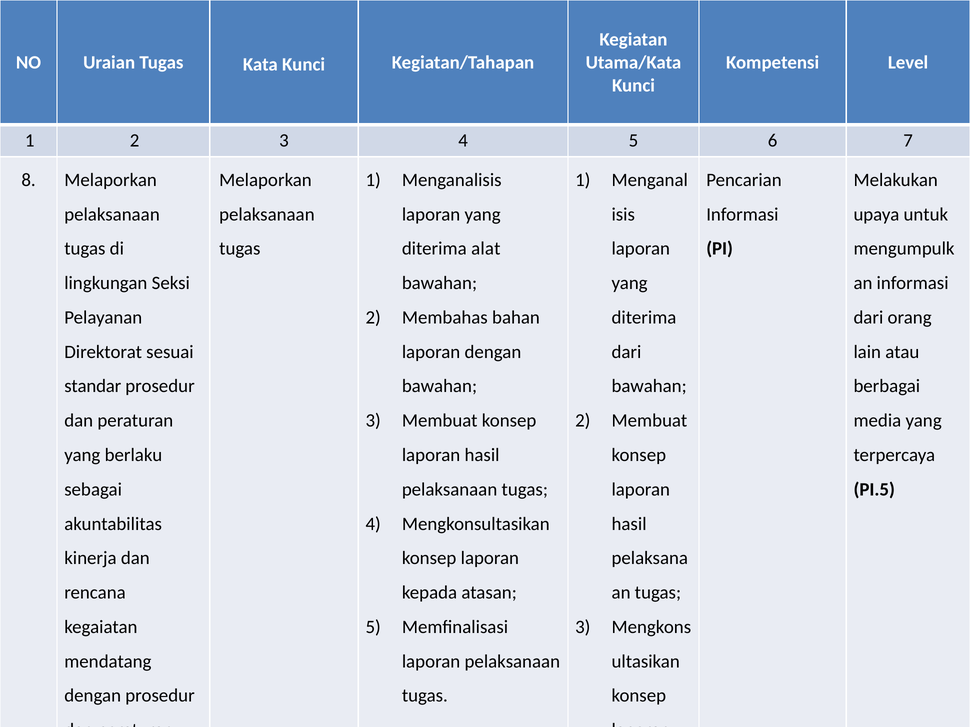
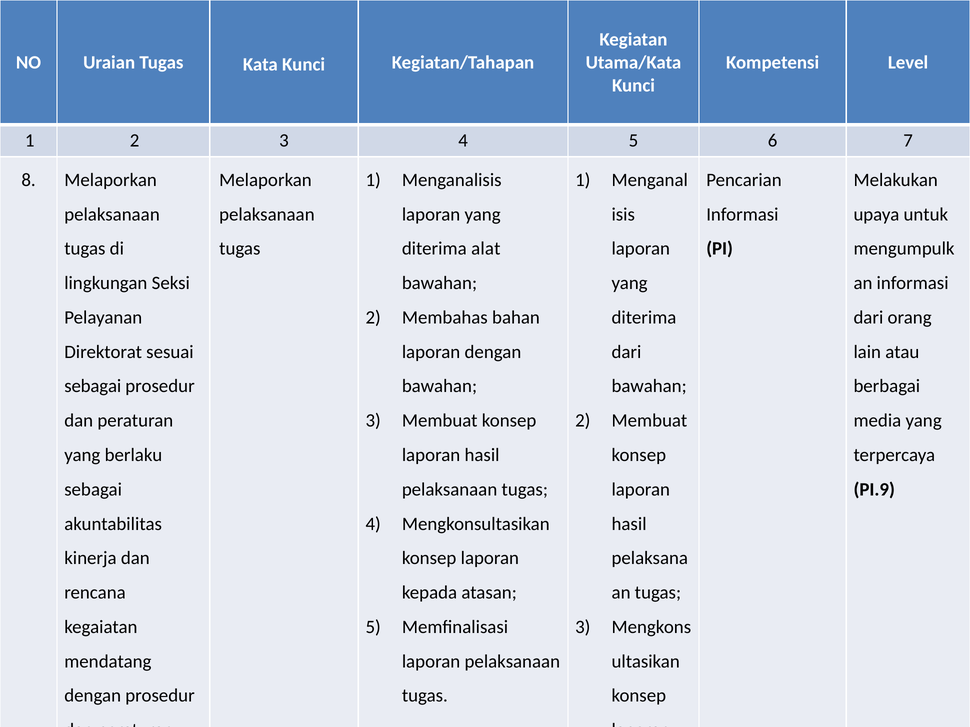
standar: standar -> sebagai (93, 387)
PI.5: PI.5 -> PI.9 (874, 490)
